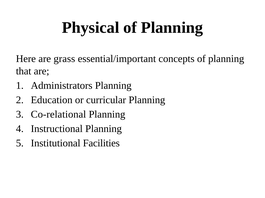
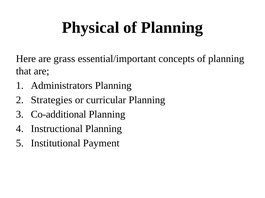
Education: Education -> Strategies (52, 100)
Co-relational: Co-relational -> Co-additional (59, 115)
Facilities: Facilities -> Payment (101, 144)
